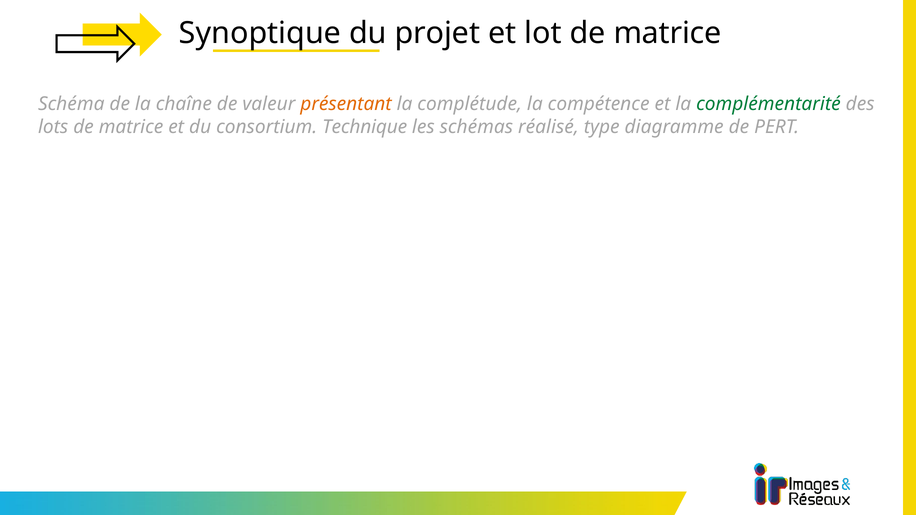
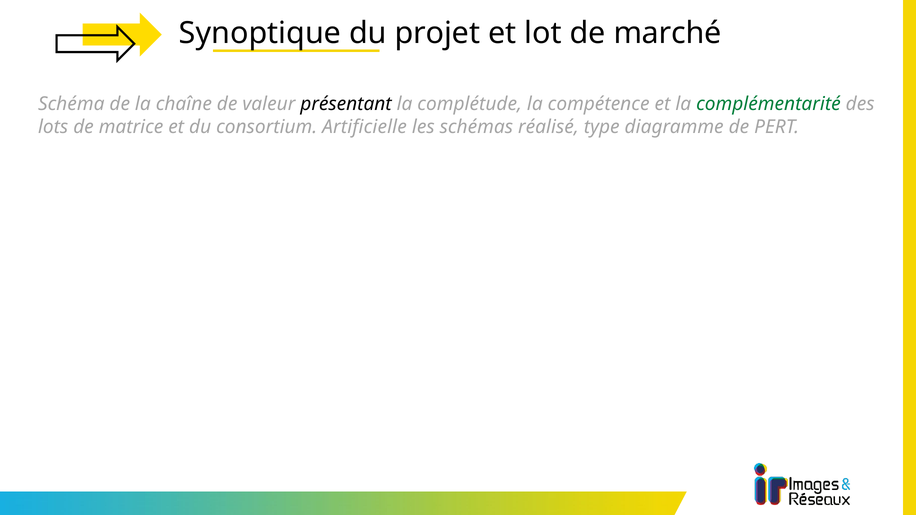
lot de matrice: matrice -> marché (668, 33)
présentant colour: orange -> black (346, 104)
Technique: Technique -> Artificielle (365, 127)
